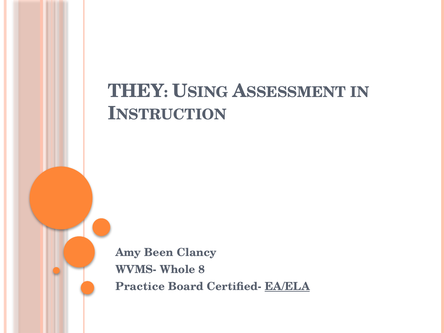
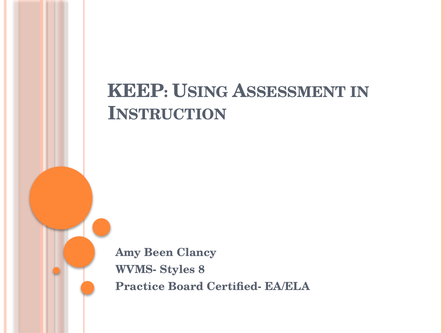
THEY: THEY -> KEEP (136, 91)
Whole: Whole -> Styles (178, 270)
EA/ELA underline: present -> none (287, 287)
